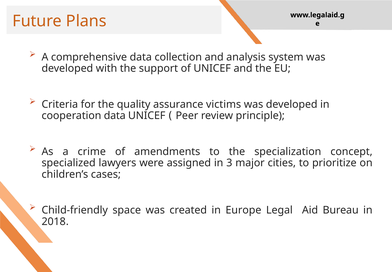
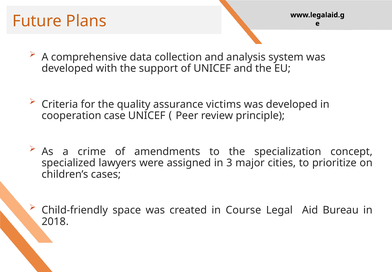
cooperation data: data -> case (115, 115)
Europe: Europe -> Course (243, 210)
